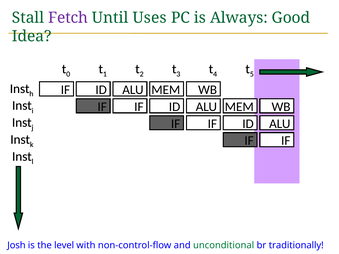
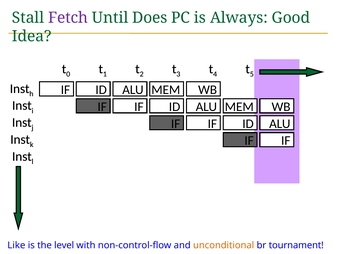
Uses: Uses -> Does (150, 18)
Josh: Josh -> Like (16, 246)
unconditional colour: green -> orange (224, 246)
traditionally: traditionally -> tournament (296, 246)
